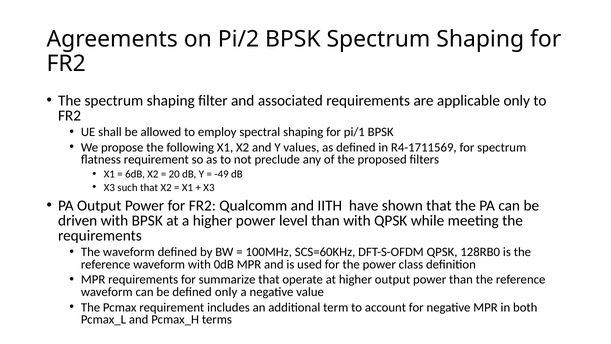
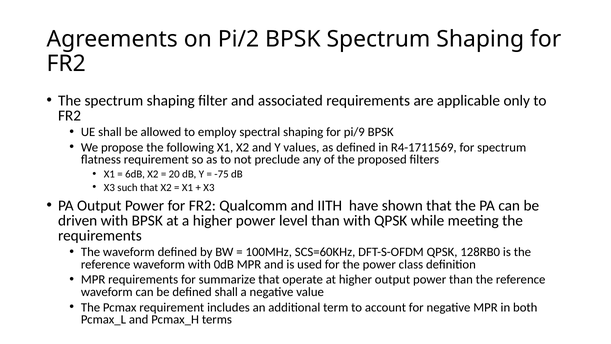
pi/1: pi/1 -> pi/9 (354, 132)
-49: -49 -> -75 (222, 174)
defined only: only -> shall (226, 292)
